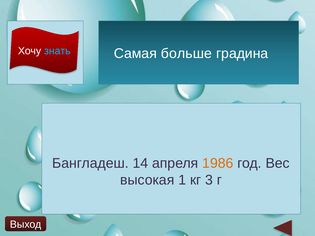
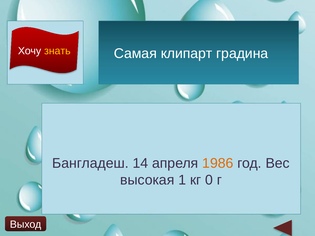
знать colour: light blue -> yellow (57, 51)
больше: больше -> клипарт (187, 54)
3: 3 -> 0 (209, 180)
